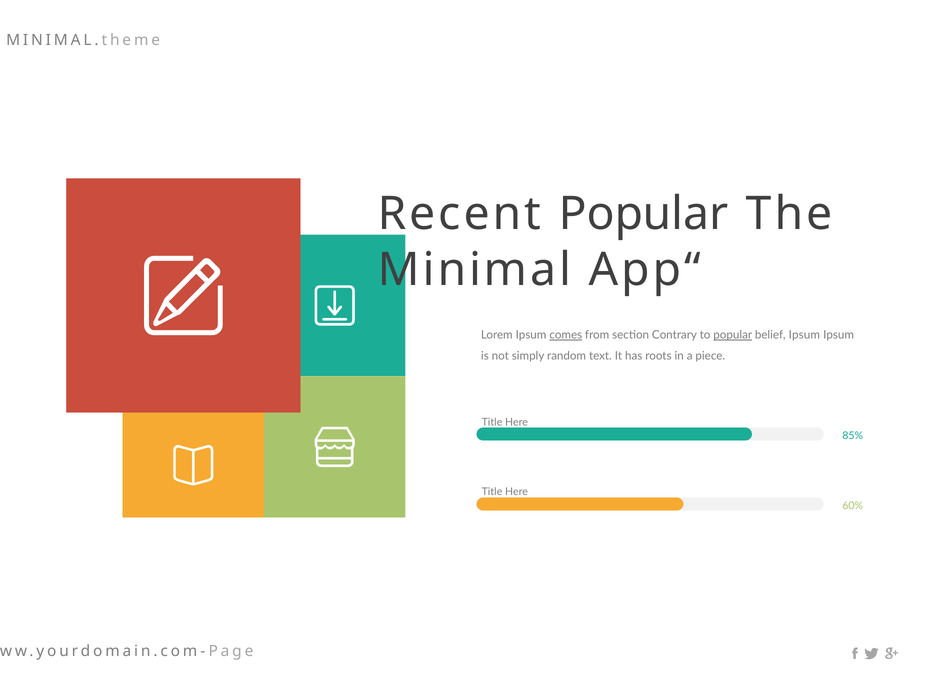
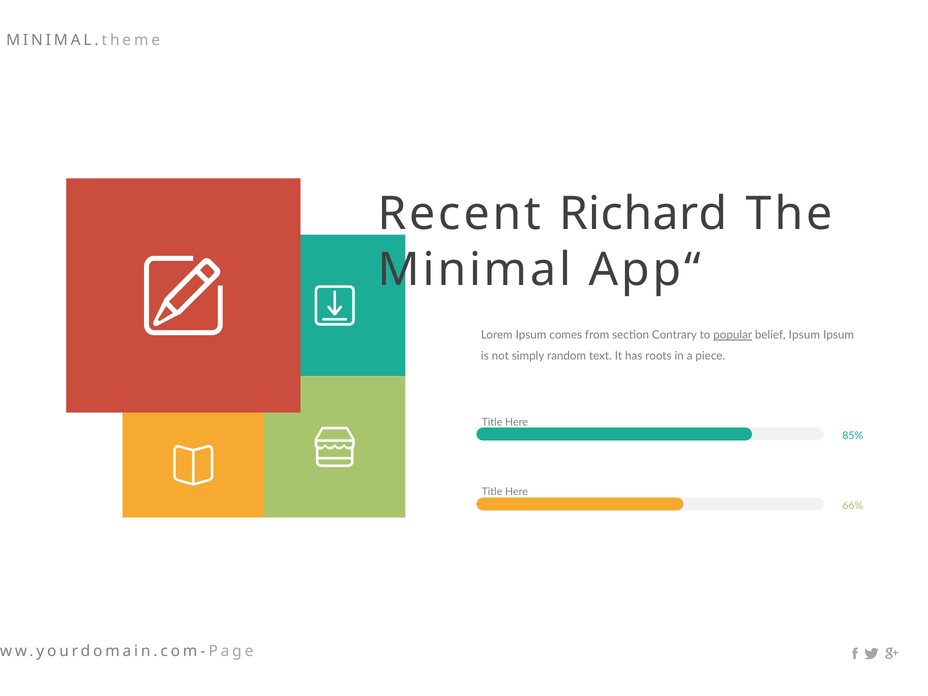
Recent Popular: Popular -> Richard (643, 214)
comes underline: present -> none (566, 335)
60%: 60% -> 66% (853, 506)
